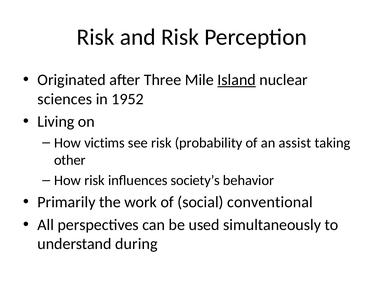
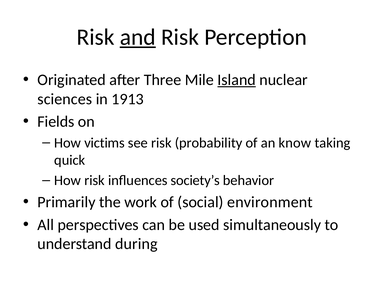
and underline: none -> present (138, 37)
1952: 1952 -> 1913 (128, 99)
Living: Living -> Fields (56, 122)
assist: assist -> know (295, 143)
other: other -> quick (70, 160)
conventional: conventional -> environment (270, 202)
